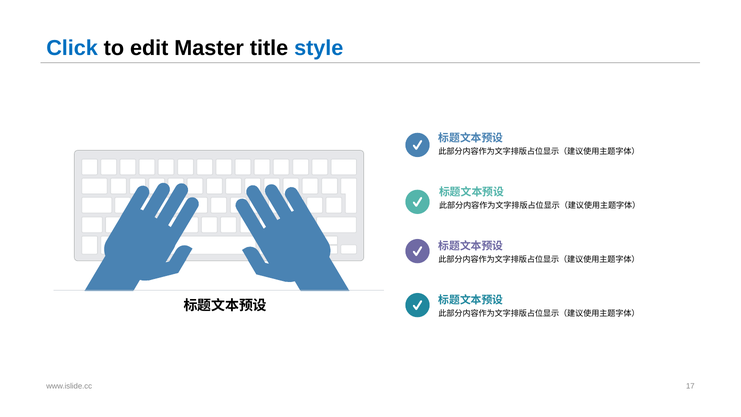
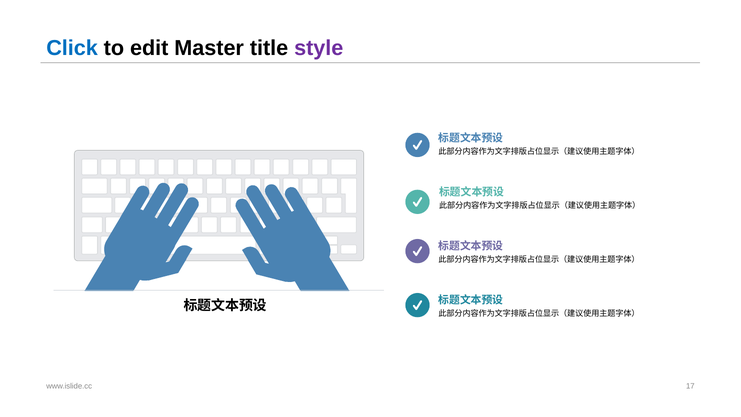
style colour: blue -> purple (319, 48)
